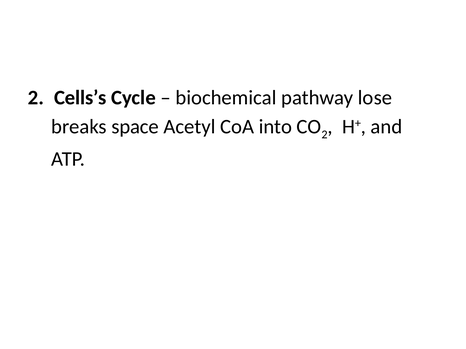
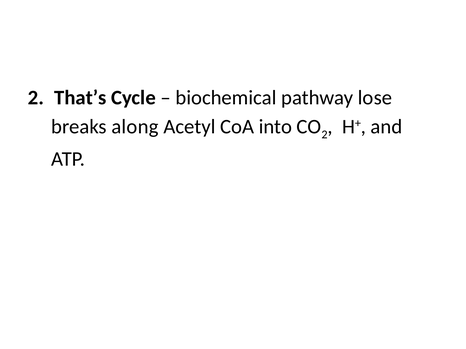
Cells’s: Cells’s -> That’s (80, 98)
space: space -> along (135, 127)
